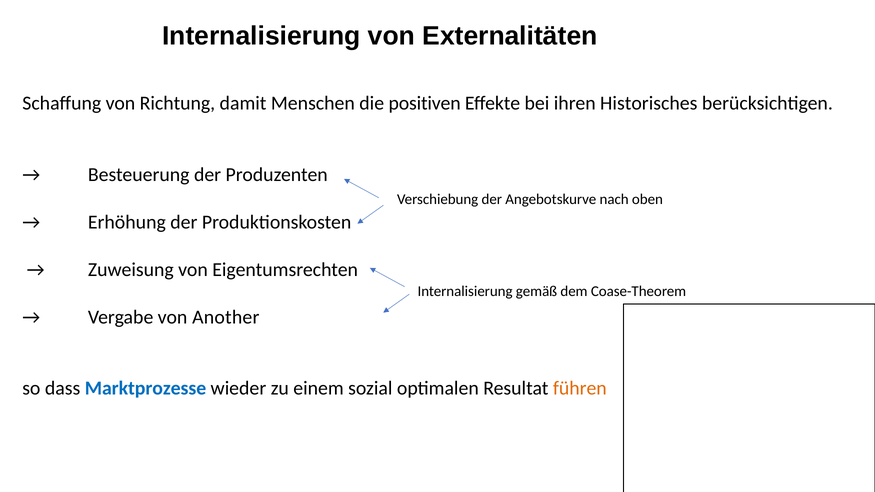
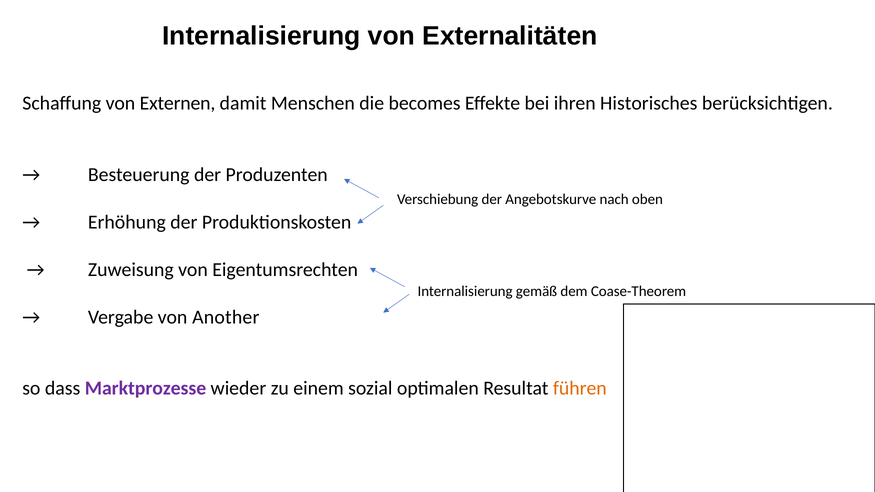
Richtung: Richtung -> Externen (178, 103)
positiven: positiven -> becomes (425, 103)
Marktprozesse colour: blue -> purple (145, 389)
